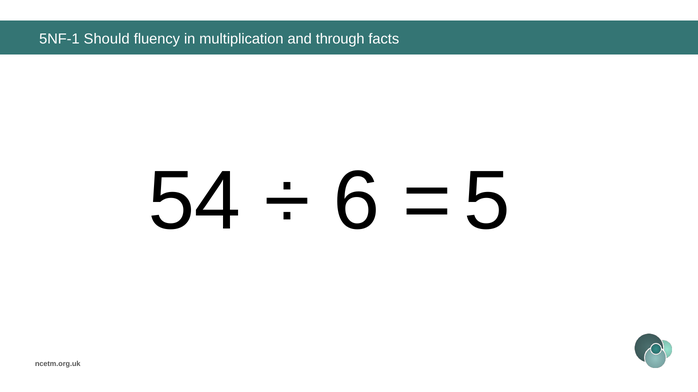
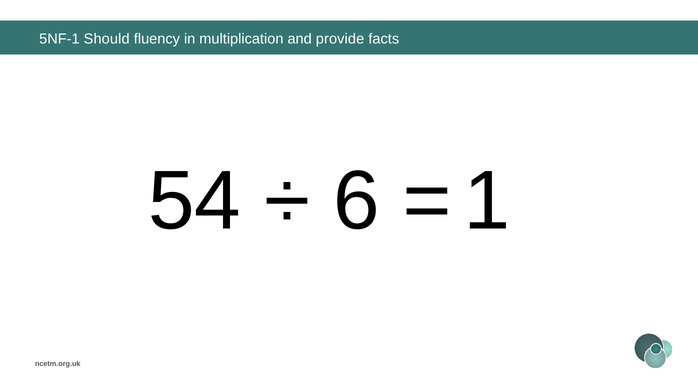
through: through -> provide (340, 39)
5: 5 -> 1 (487, 202)
